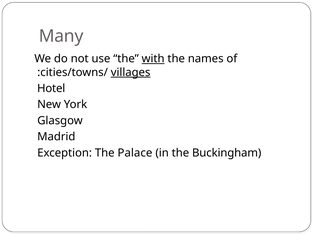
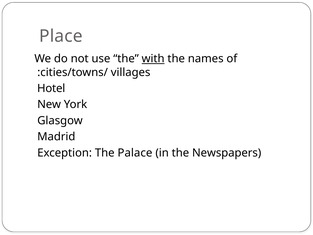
Many: Many -> Place (61, 36)
villages underline: present -> none (131, 72)
Buckingham: Buckingham -> Newspapers (227, 153)
